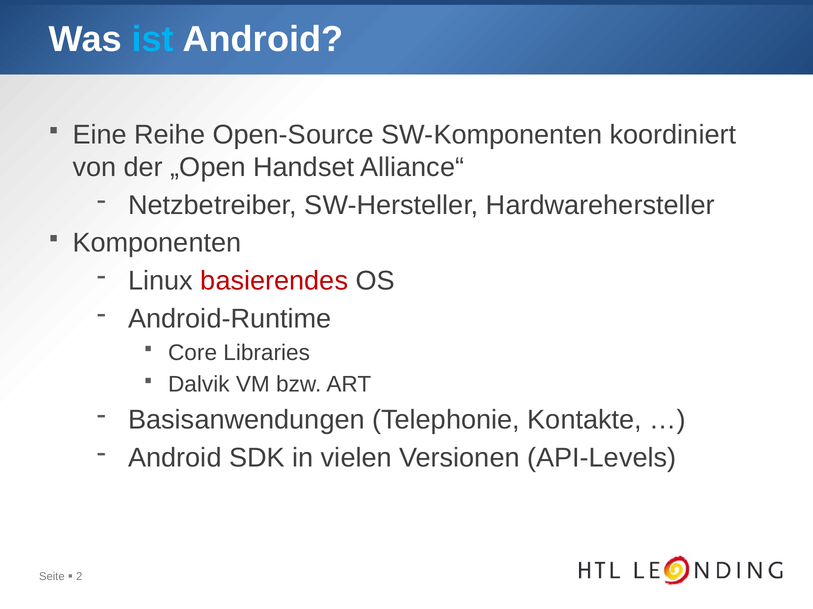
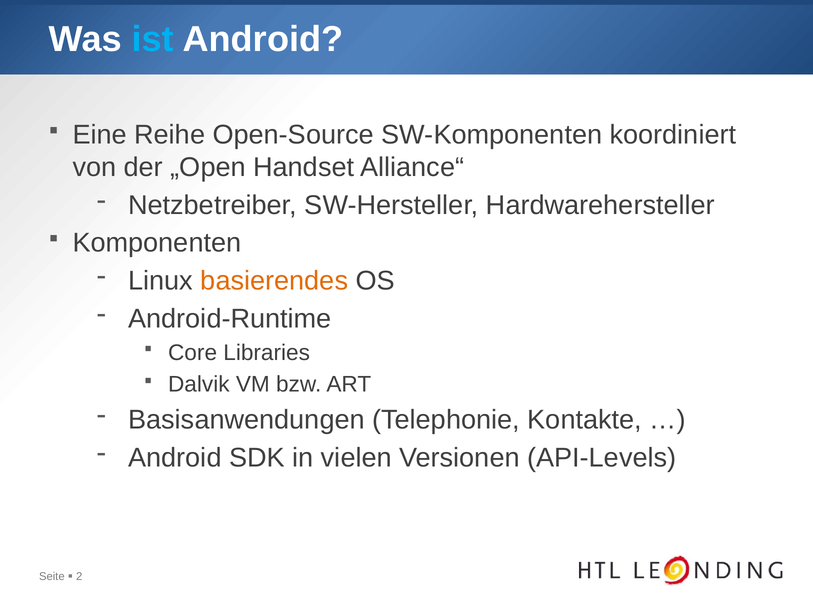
basierendes colour: red -> orange (274, 281)
